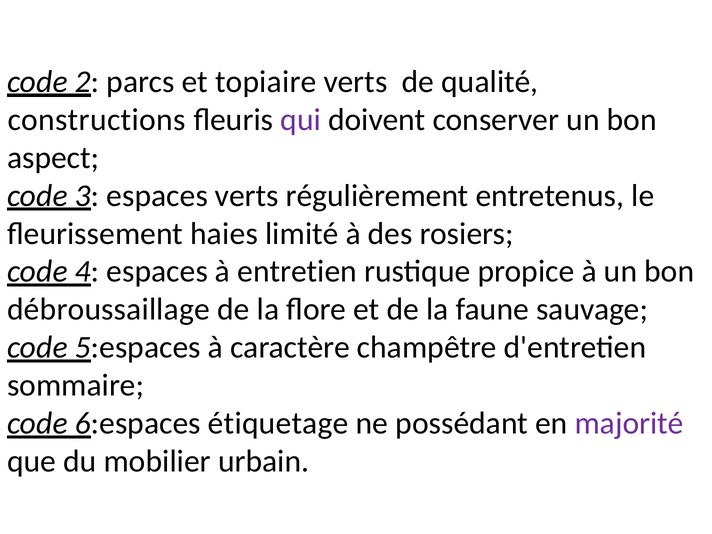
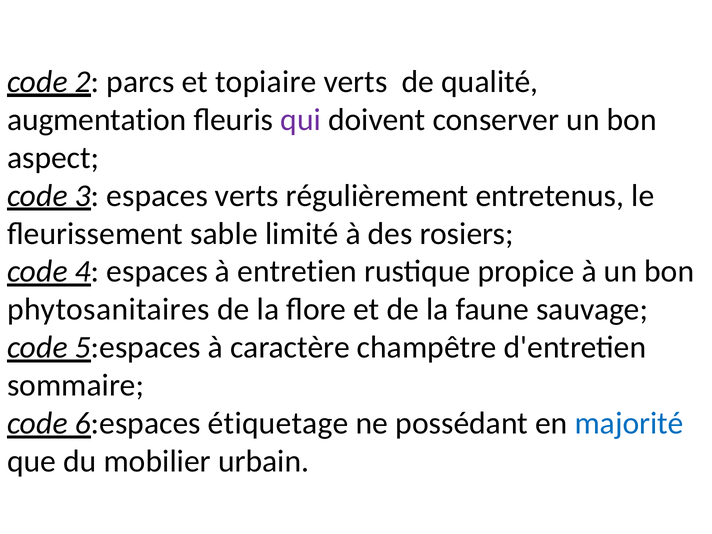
constructions: constructions -> augmentation (97, 120)
haies: haies -> sable (224, 234)
débroussaillage: débroussaillage -> phytosanitaires (108, 310)
majorité colour: purple -> blue (629, 423)
